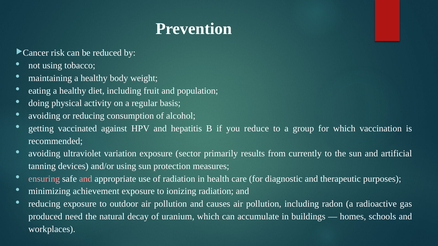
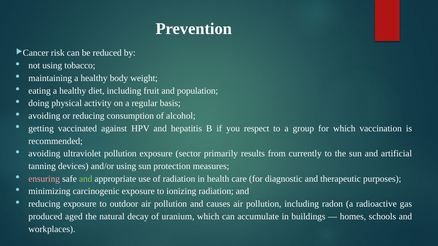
reduce: reduce -> respect (257, 129)
ultraviolet variation: variation -> pollution (120, 154)
and colour: pink -> light green (86, 179)
achievement: achievement -> carcinogenic (96, 192)
need: need -> aged (74, 217)
